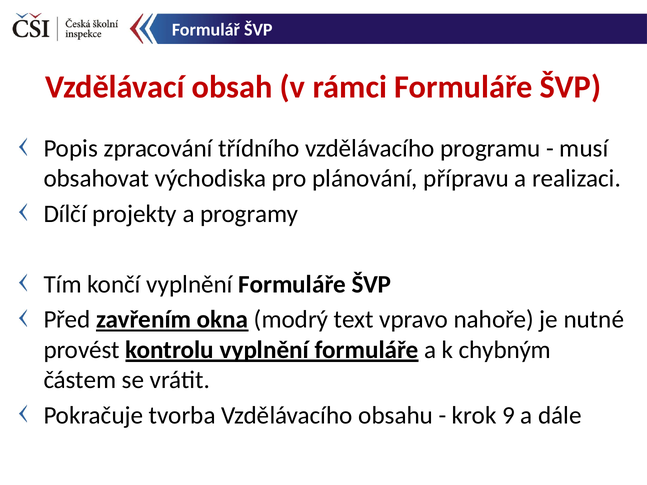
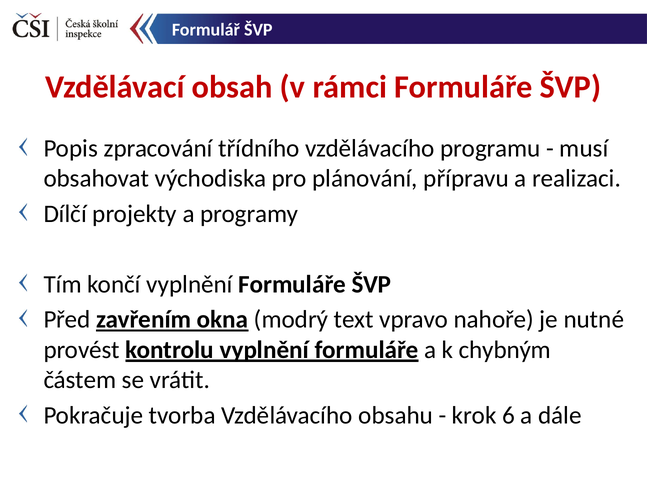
9: 9 -> 6 (508, 415)
